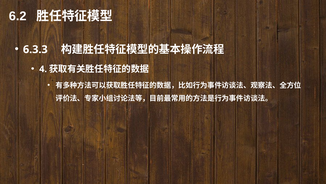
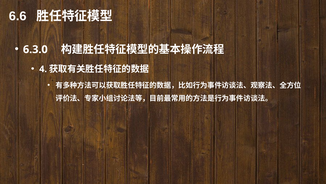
6.2: 6.2 -> 6.6 (18, 16)
6.3.3: 6.3.3 -> 6.3.0 (35, 49)
